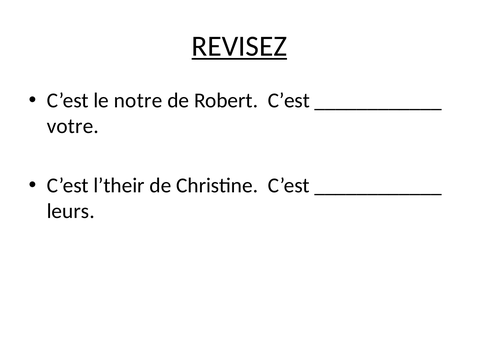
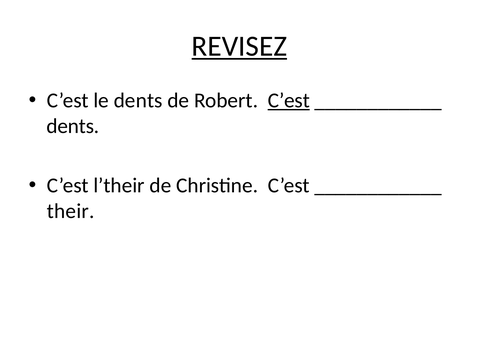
le notre: notre -> dents (138, 101)
C’est underline: none -> present (289, 101)
votre: votre -> dents (73, 126)
leurs: leurs -> their (71, 211)
